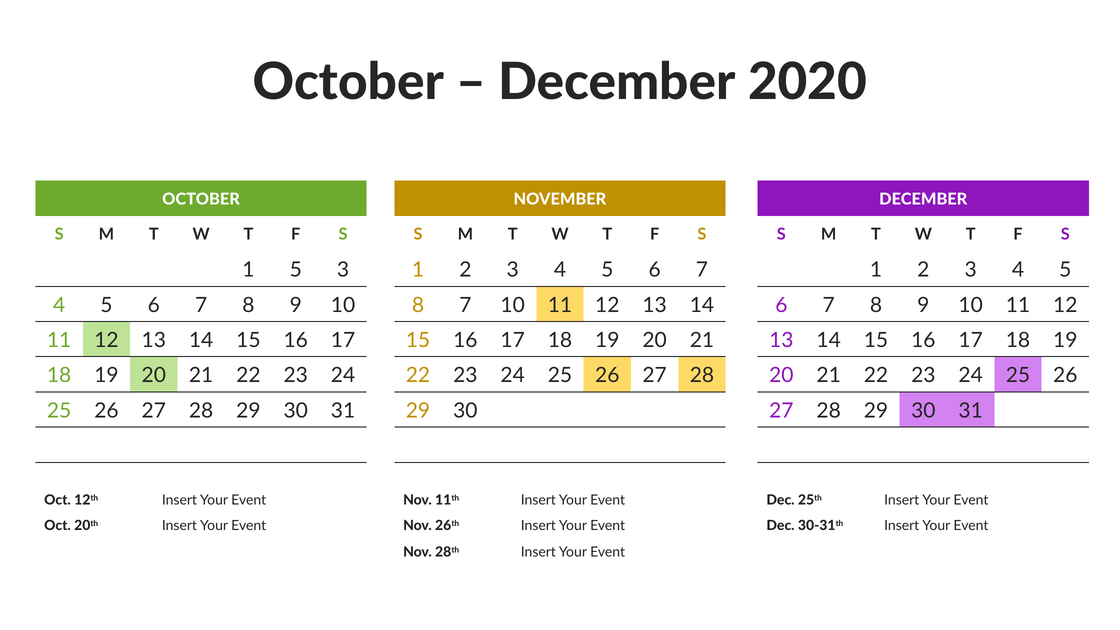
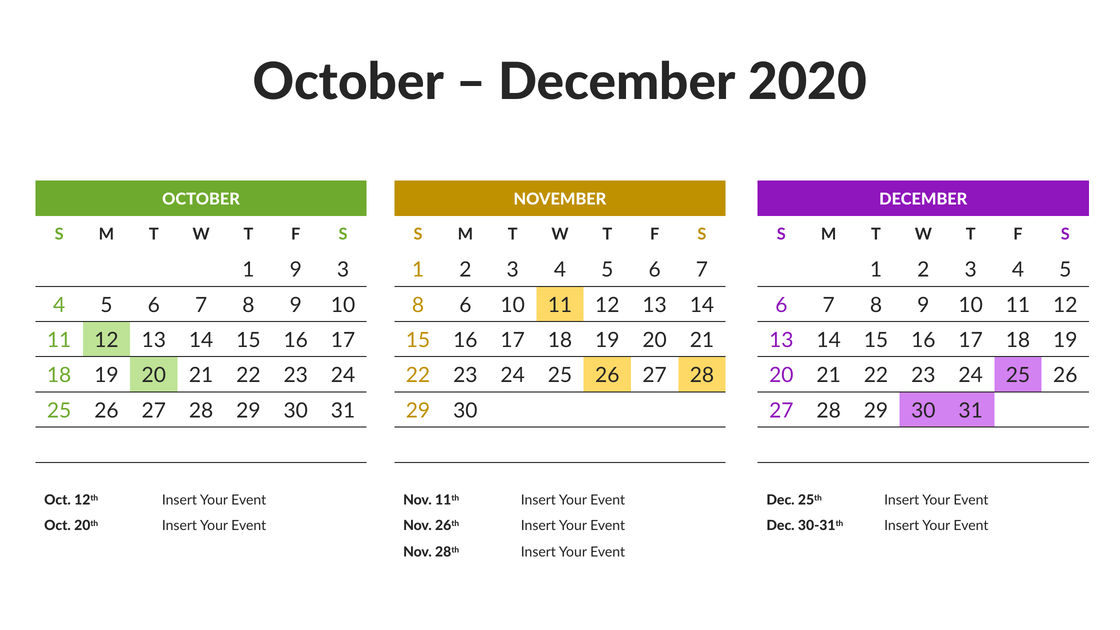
1 5: 5 -> 9 (296, 270)
8 7: 7 -> 6 (465, 305)
